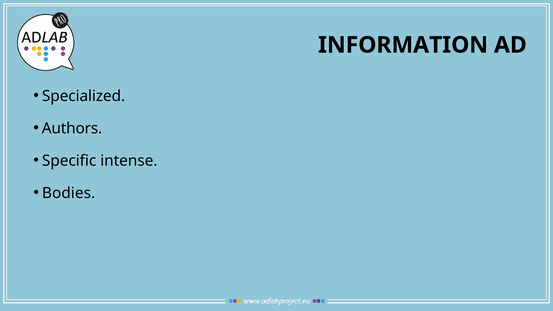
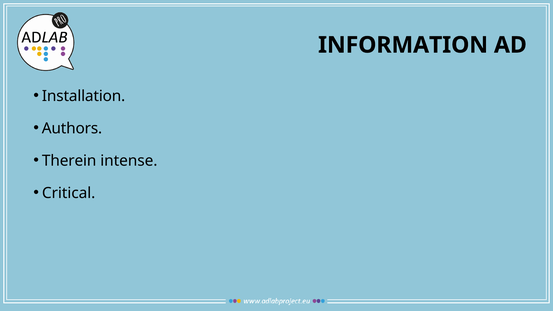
Specialized: Specialized -> Installation (84, 96)
Specific: Specific -> Therein (69, 161)
Bodies: Bodies -> Critical (69, 193)
